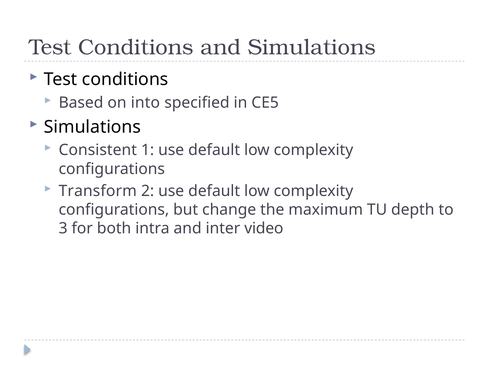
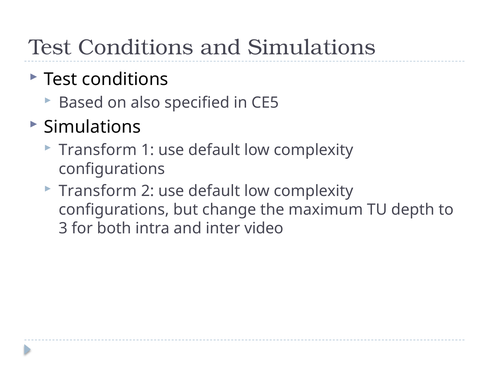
into: into -> also (145, 103)
Consistent: Consistent -> Transform (98, 150)
